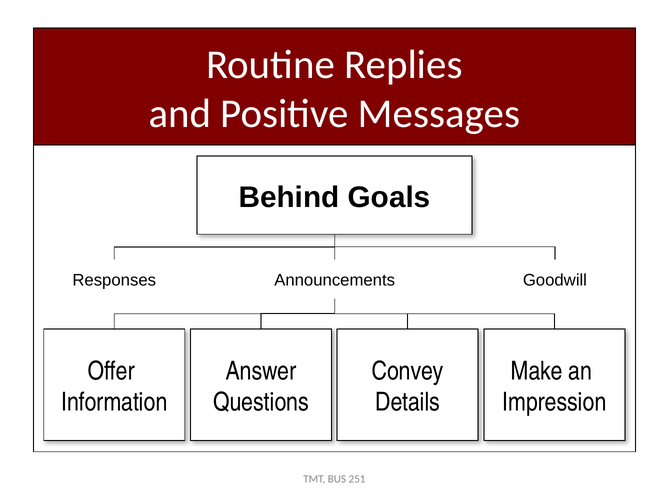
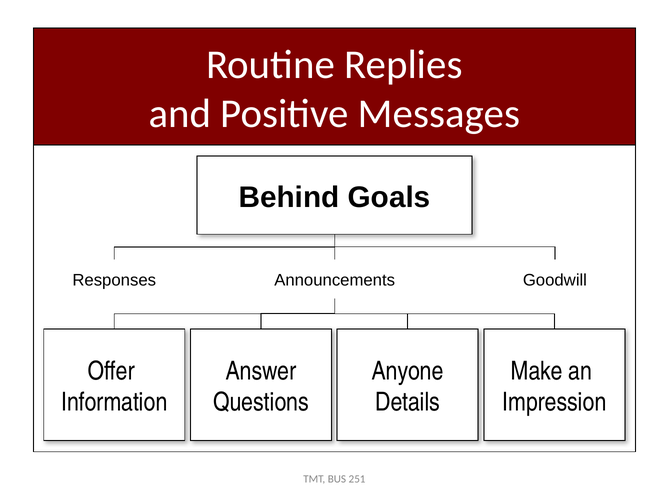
Convey: Convey -> Anyone (408, 371)
